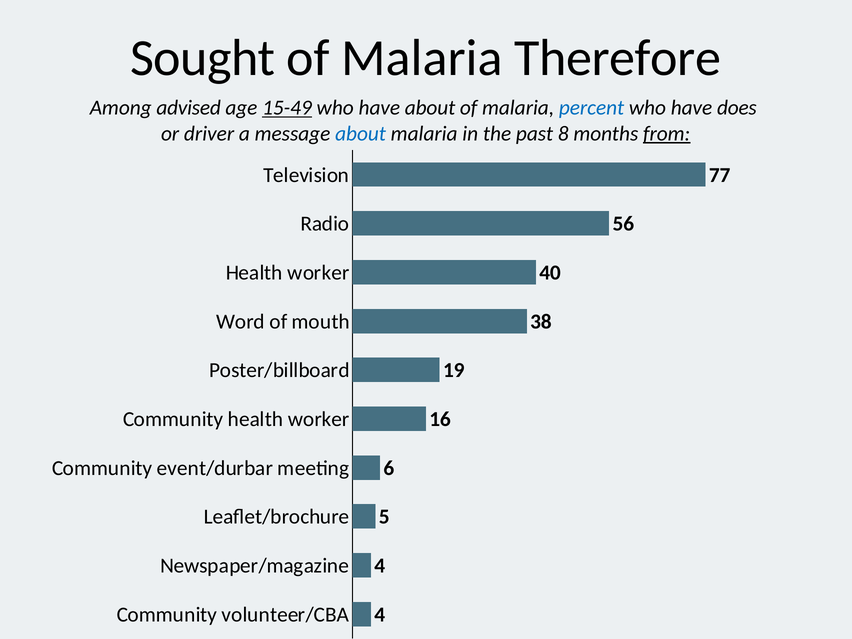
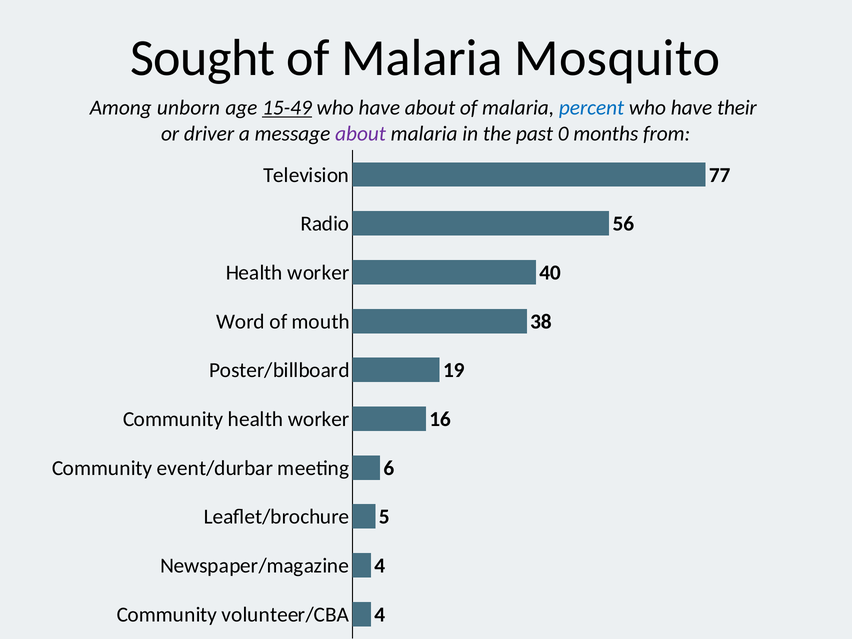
Therefore: Therefore -> Mosquito (617, 58)
advised: advised -> unborn (188, 108)
does: does -> their (737, 108)
about colour: blue -> purple (361, 133)
8: 8 -> 0 (563, 133)
from underline: present -> none (667, 133)
